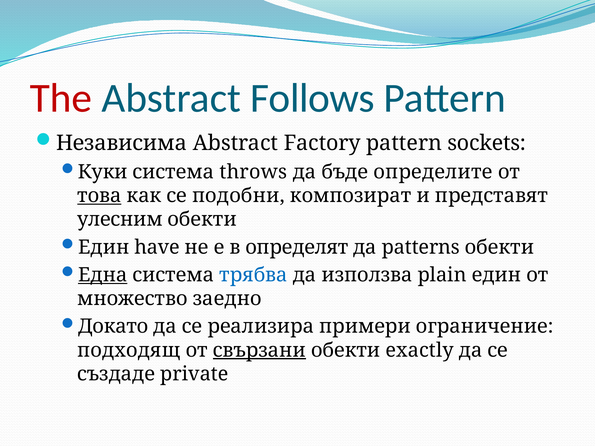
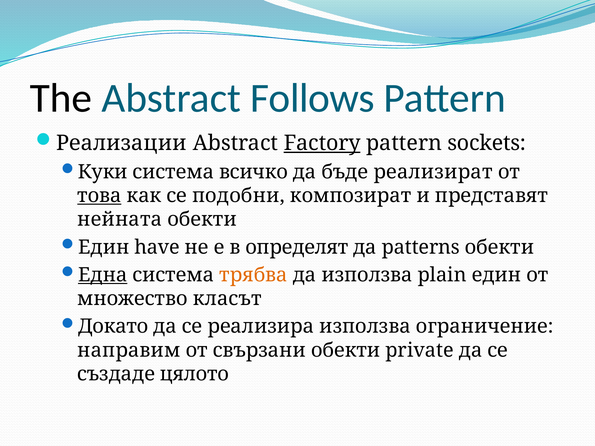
The colour: red -> black (61, 98)
Независима: Независима -> Реализации (121, 143)
Factory underline: none -> present (322, 143)
throws: throws -> всичко (253, 172)
определите: определите -> реализират (433, 172)
улесним: улесним -> нейната (120, 220)
трябва colour: blue -> orange (253, 275)
заедно: заедно -> класът (227, 299)
реализира примери: примери -> използва (365, 327)
подходящ: подходящ -> направим (129, 350)
свързани underline: present -> none (259, 350)
exactly: exactly -> private (420, 350)
private: private -> цялото (195, 374)
